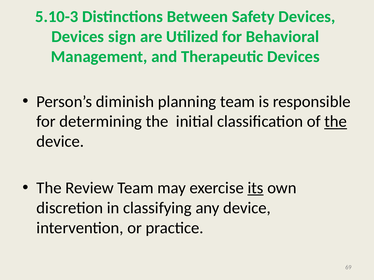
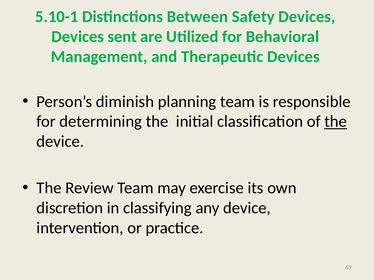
5.10-3: 5.10-3 -> 5.10-1 (57, 17)
sign: sign -> sent (122, 37)
its underline: present -> none (256, 188)
